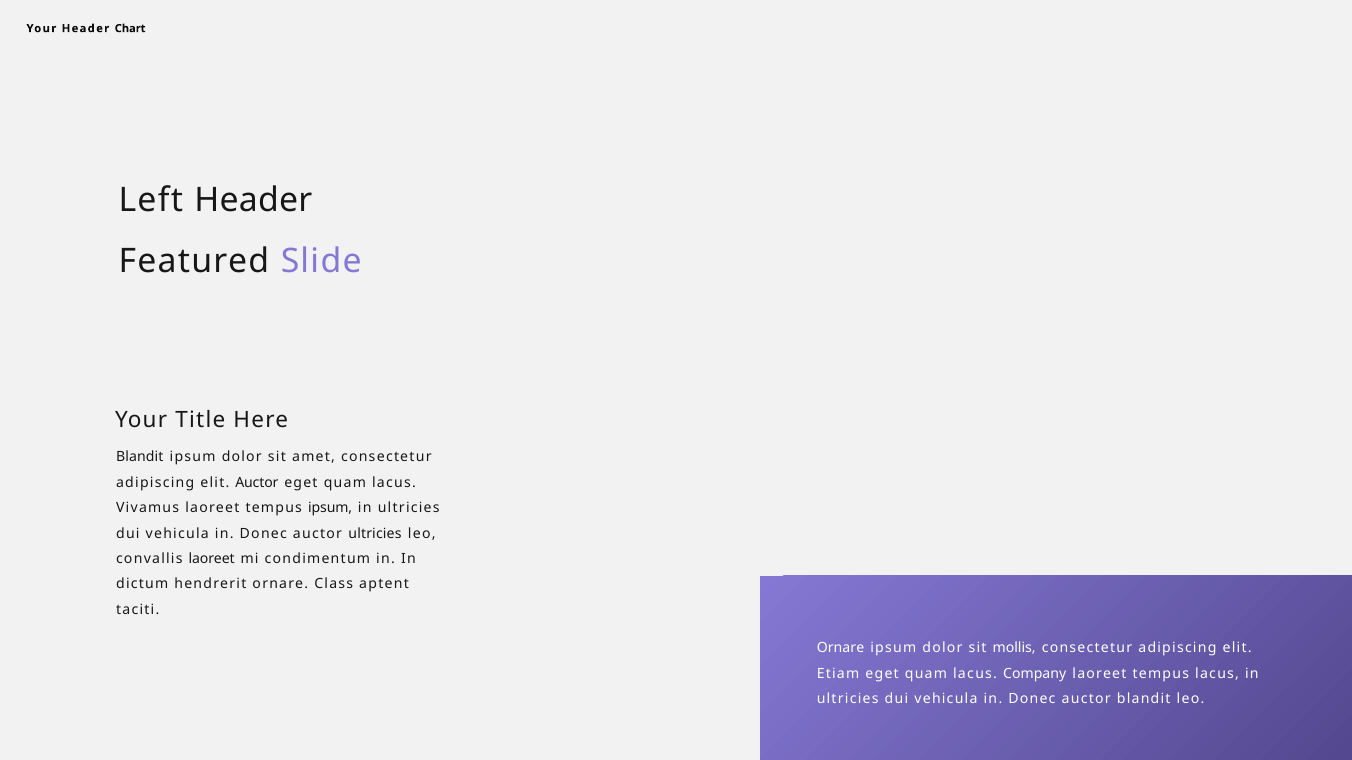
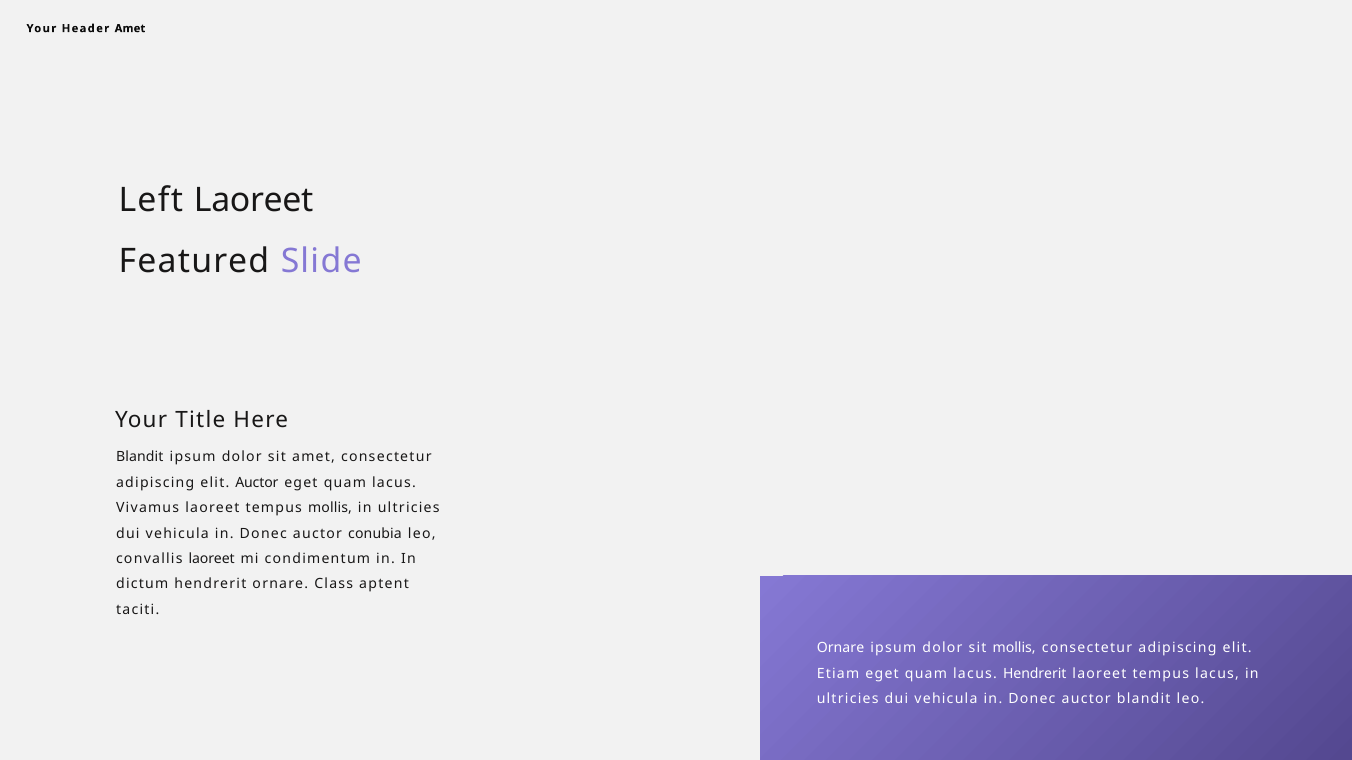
Header Chart: Chart -> Amet (130, 28)
Left Header: Header -> Laoreet (254, 200)
tempus ipsum: ipsum -> mollis (330, 508)
auctor ultricies: ultricies -> conubia (375, 534)
lacus Company: Company -> Hendrerit (1035, 674)
